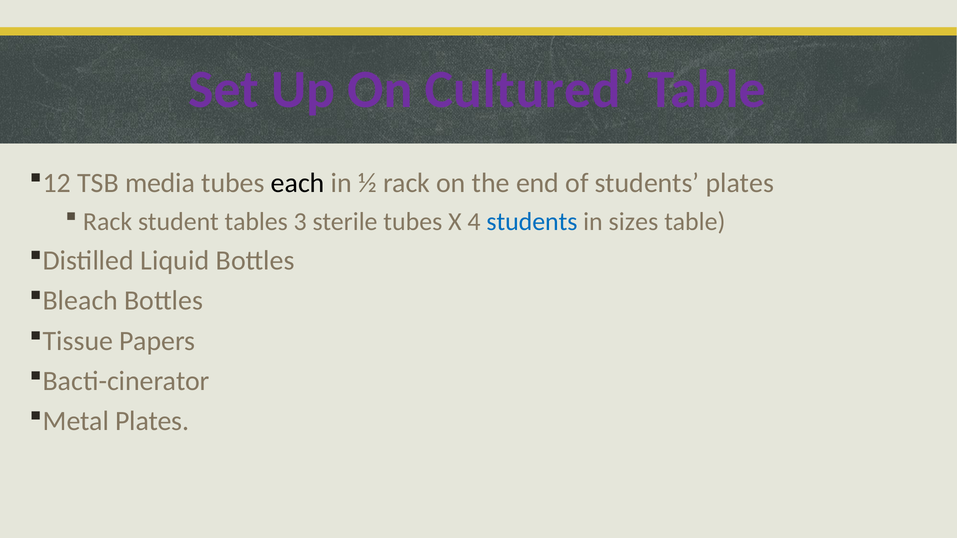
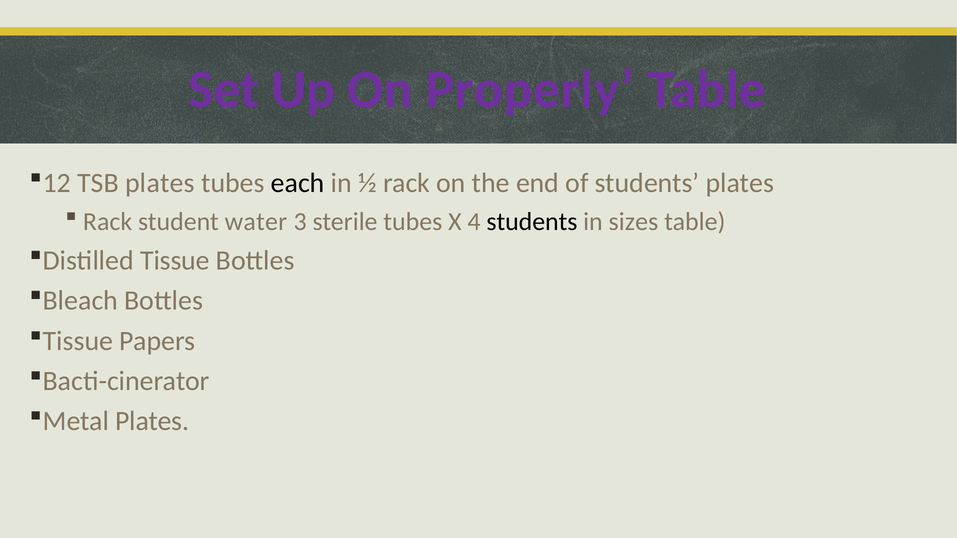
Cultured: Cultured -> Properly (530, 90)
TSB media: media -> plates (160, 183)
tables: tables -> water (256, 222)
students colour: blue -> black (532, 222)
Distilled Liquid: Liquid -> Tissue (175, 261)
